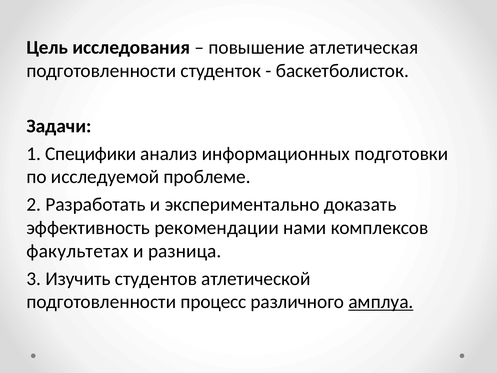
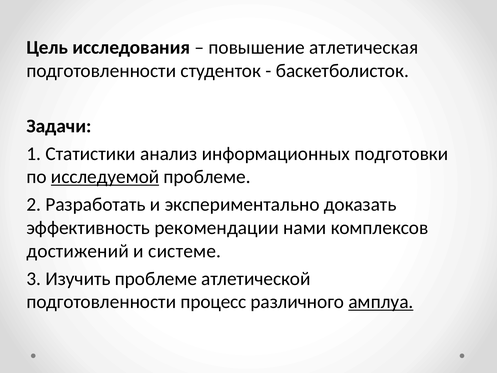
Специфики: Специфики -> Статистики (91, 154)
исследуемой underline: none -> present (105, 177)
факультетах: факультетах -> достижений (78, 251)
разница: разница -> системе (185, 251)
Изучить студентов: студентов -> проблеме (156, 278)
